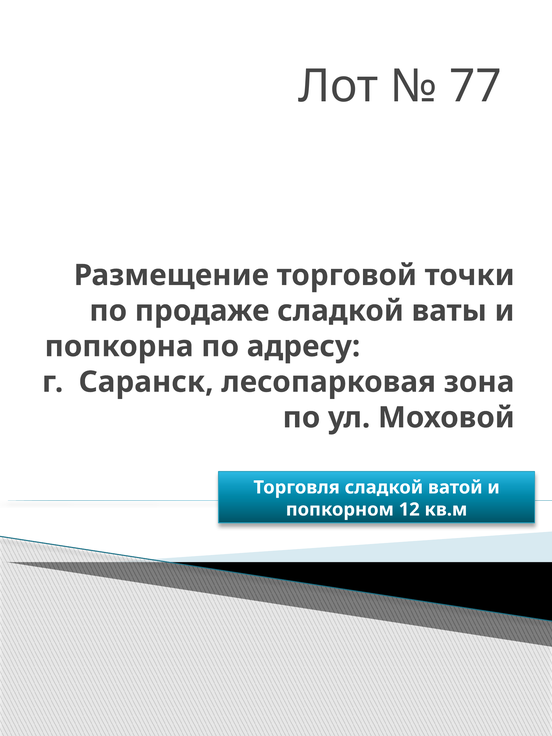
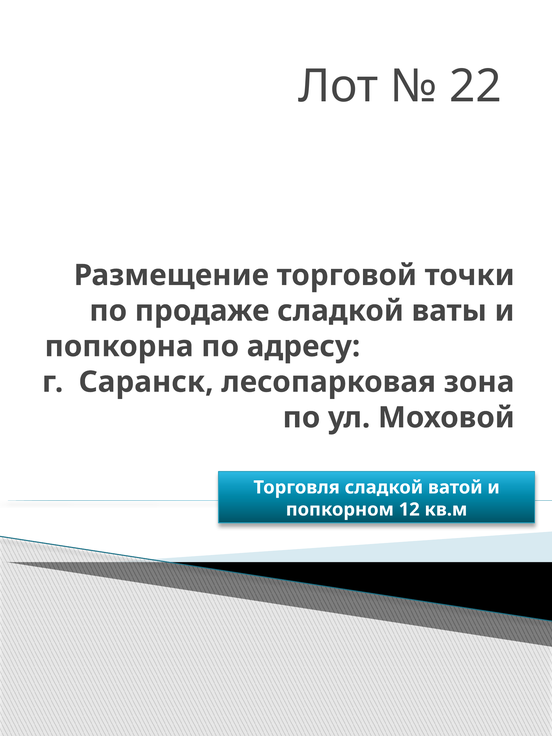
77: 77 -> 22 (475, 86)
